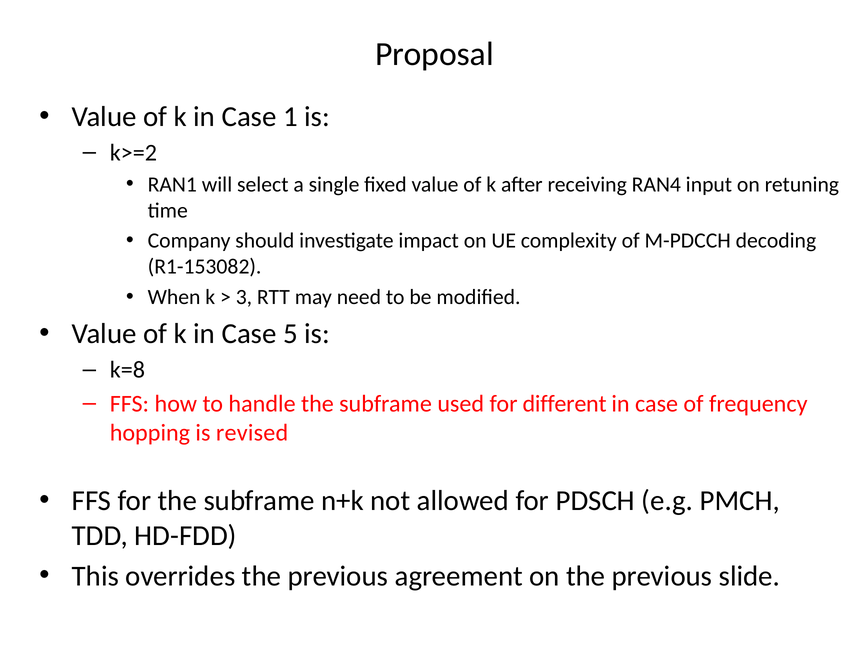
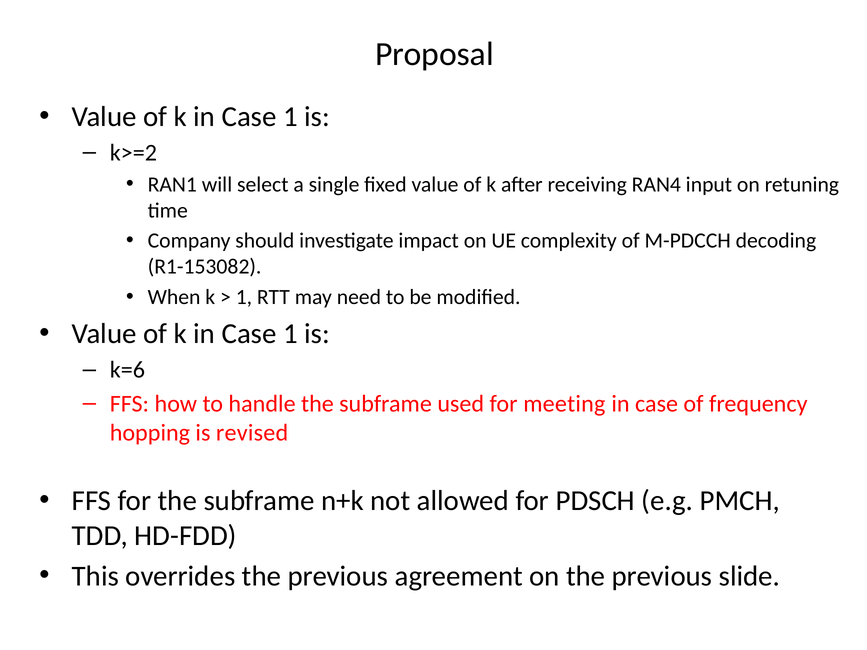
3: 3 -> 1 (244, 297)
5: 5 -> 1 (290, 334)
k=8: k=8 -> k=6 (127, 370)
different: different -> meeting (564, 404)
